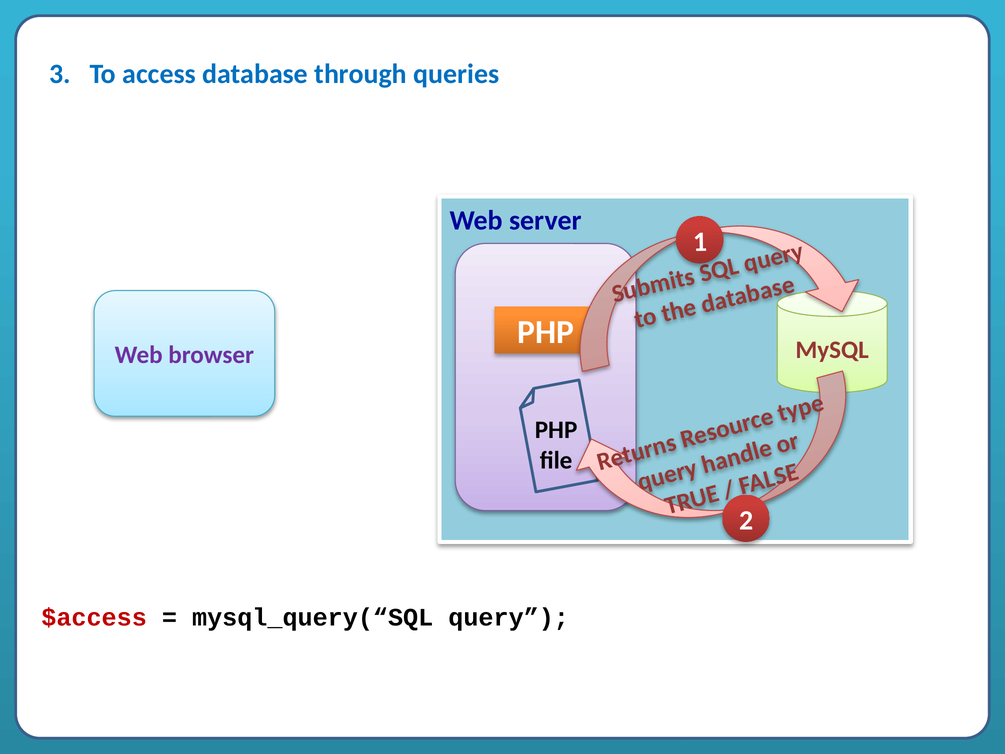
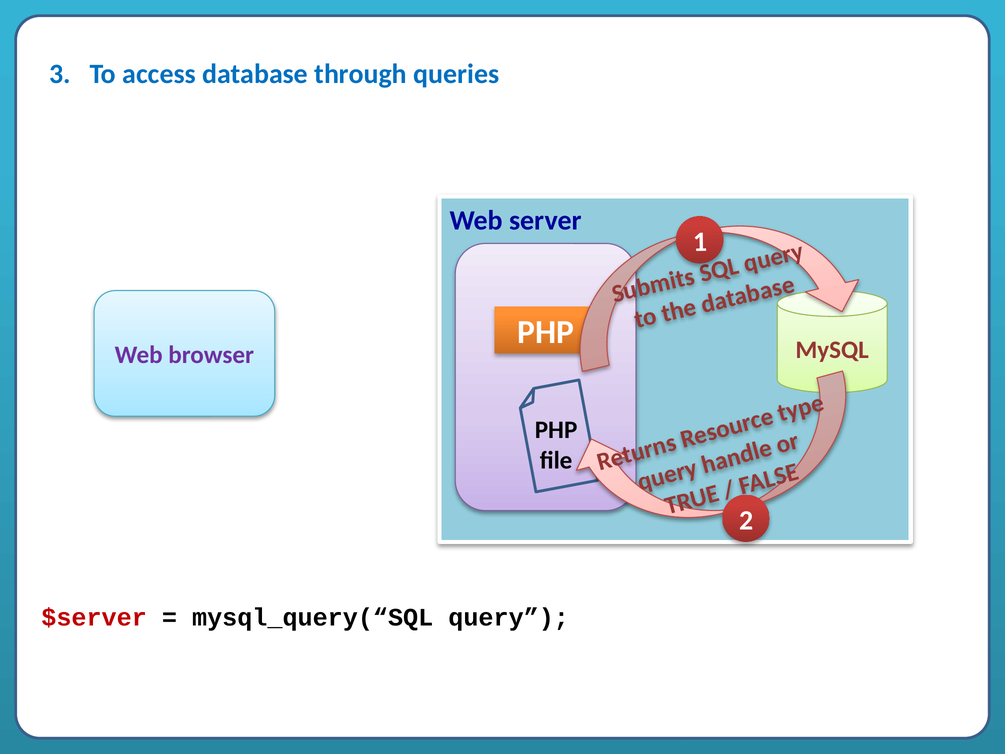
$access: $access -> $server (94, 617)
